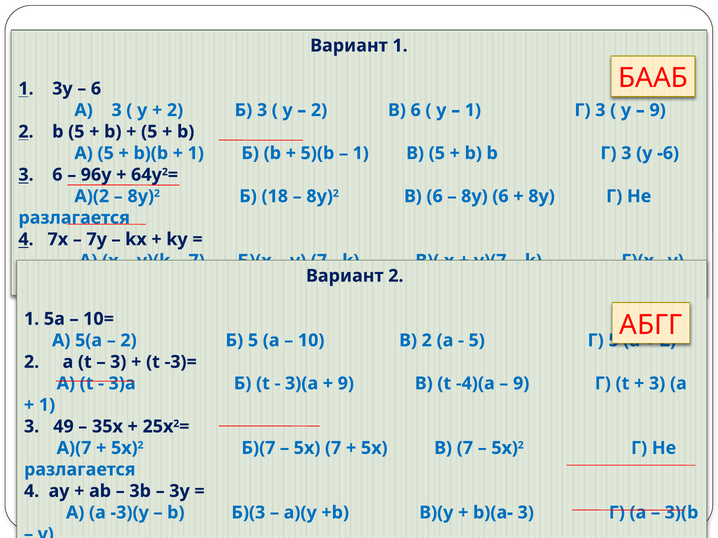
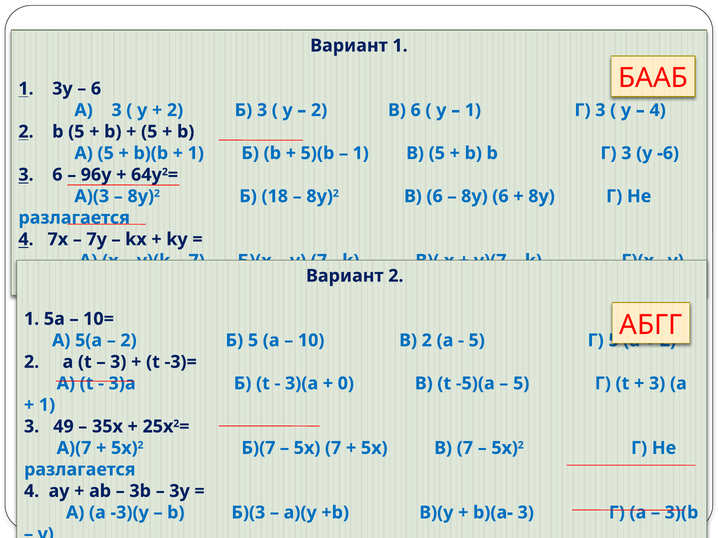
9: 9 -> 4 (658, 110)
А)(2: А)(2 -> А)(3 (92, 196)
9: 9 -> 0 (346, 384)
-4)(a: -4)(a -> -5)(a (475, 384)
9: 9 -> 5 (521, 384)
